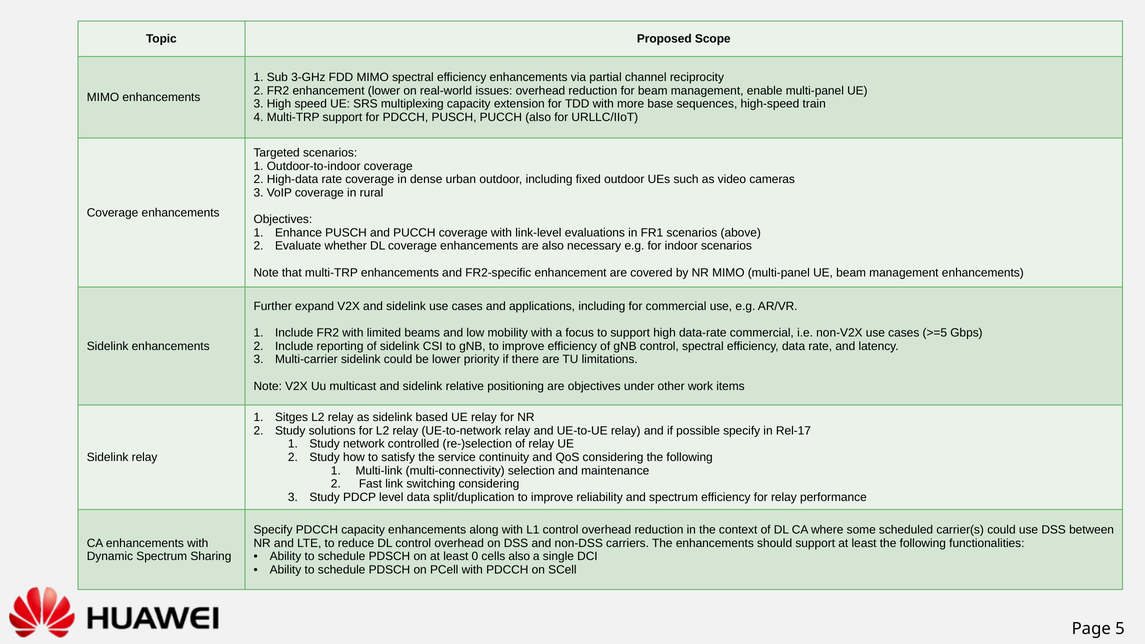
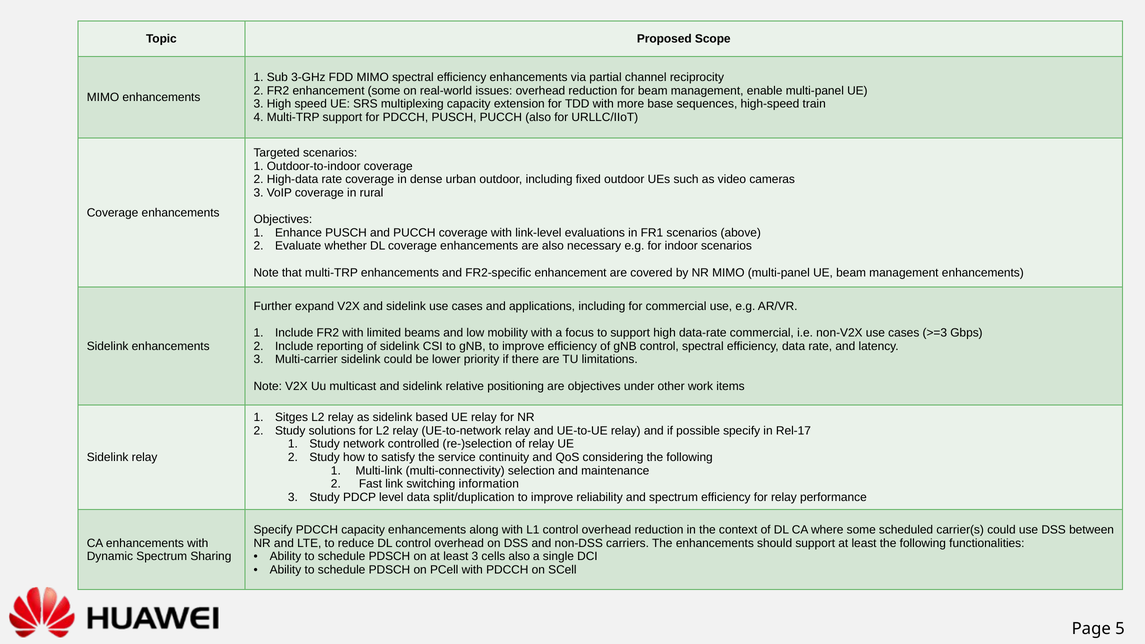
enhancement lower: lower -> some (384, 91)
>=5: >=5 -> >=3 (935, 333)
switching considering: considering -> information (489, 484)
least 0: 0 -> 3 (475, 556)
